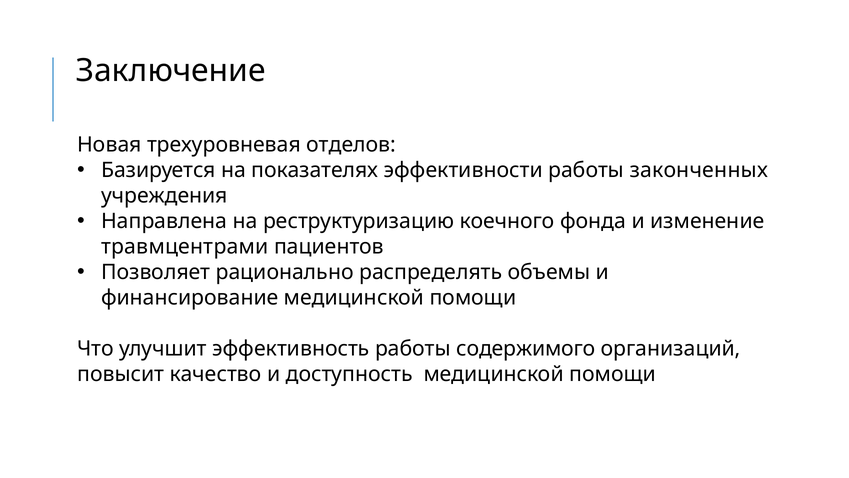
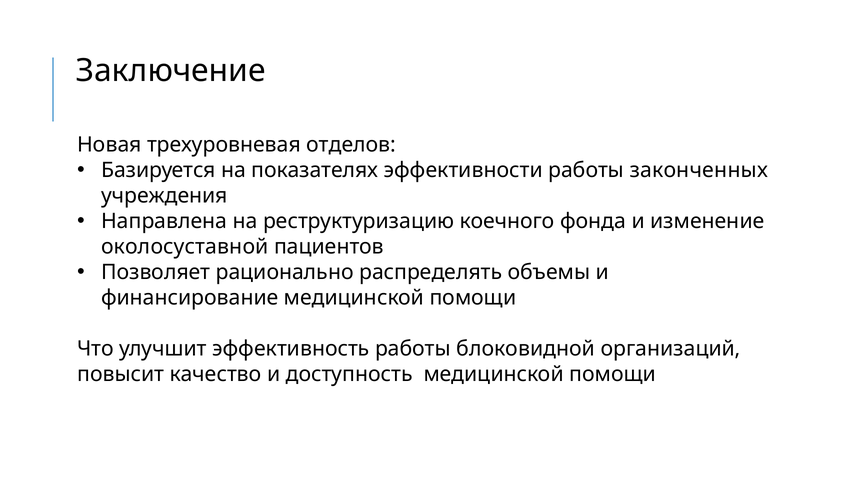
травмцентрами: травмцентрами -> околосуставной (185, 247)
содержимого: содержимого -> блоковидной (526, 348)
